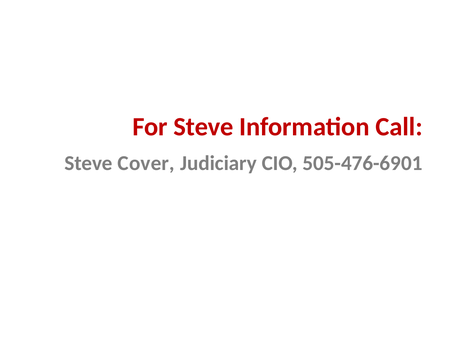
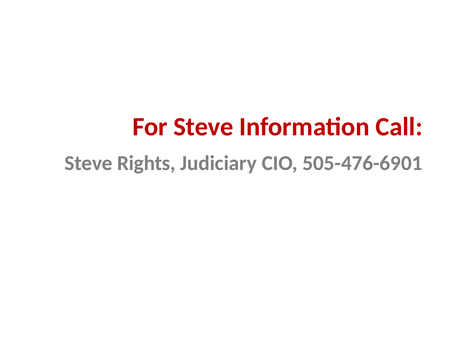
Cover: Cover -> Rights (146, 163)
